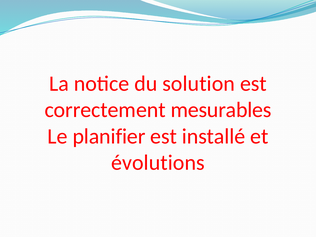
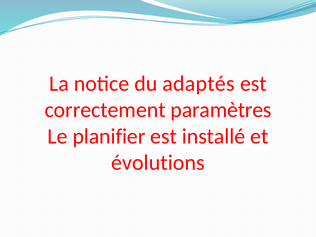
solution: solution -> adaptés (199, 84)
mesurables: mesurables -> paramètres (221, 110)
